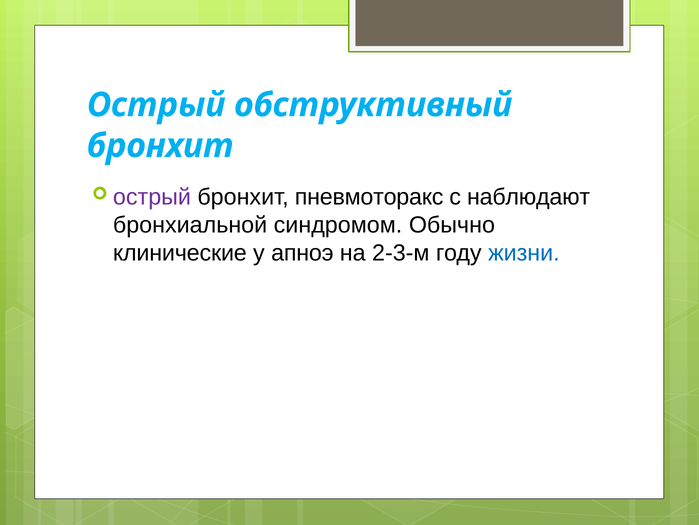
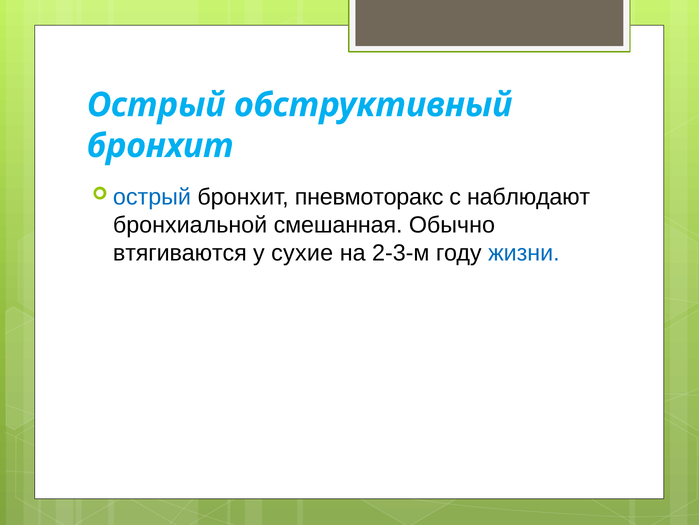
острый colour: purple -> blue (152, 197)
синдромом: синдромом -> смешанная (338, 225)
клинические: клинические -> втягиваются (180, 253)
апноэ: апноэ -> сухие (302, 253)
